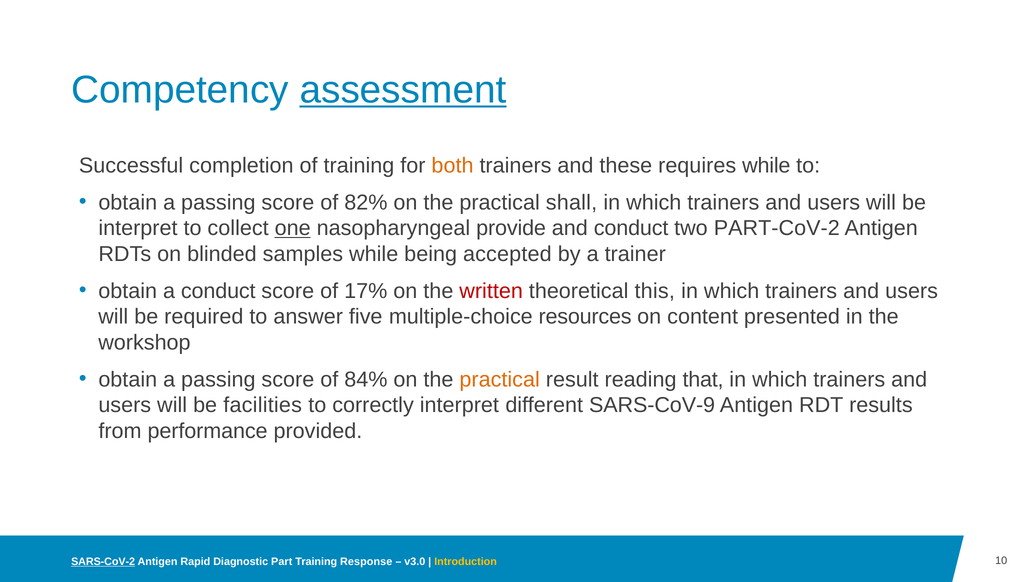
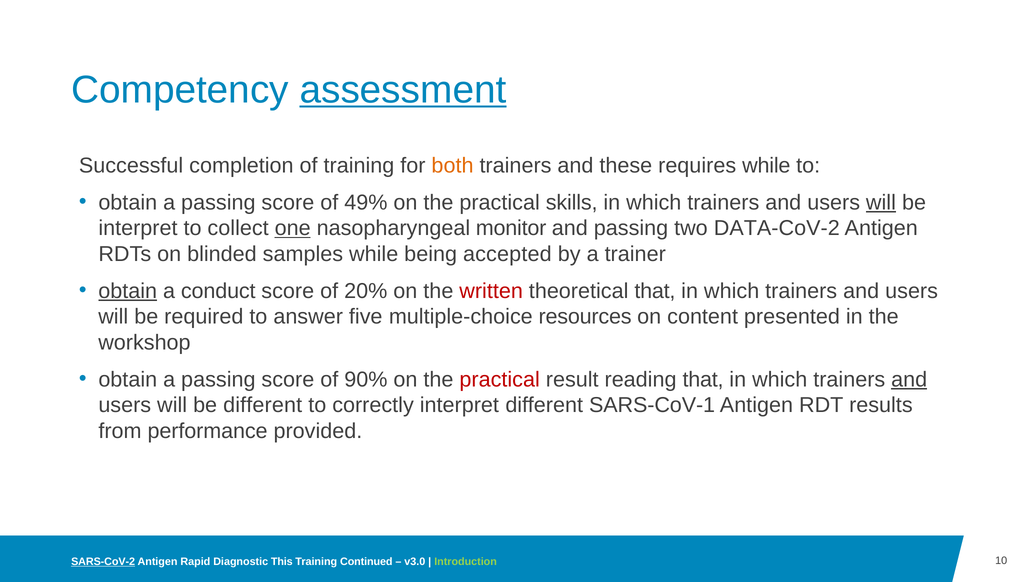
82%: 82% -> 49% (366, 202)
shall: shall -> skills (572, 202)
will underline: none -> present (881, 202)
provide: provide -> monitor (511, 228)
and conduct: conduct -> passing (631, 228)
PART-CoV-2: PART-CoV-2 -> DATA-CoV-2 (777, 228)
obtain underline: none -> present (128, 291)
17%: 17% -> 20% (366, 291)
theoretical this: this -> that (655, 291)
84%: 84% -> 90% (366, 380)
practical colour: orange -> red (500, 380)
and underline: none -> present (909, 380)
be facilities: facilities -> different (263, 405)
SARS-CoV-9: SARS-CoV-9 -> SARS-CoV-1 (652, 405)
Part: Part -> This (282, 562)
Response: Response -> Continued (366, 562)
Introduction colour: yellow -> light green (466, 562)
